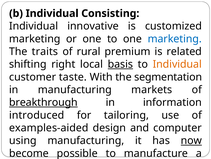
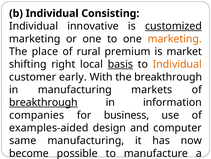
customized underline: none -> present (173, 26)
marketing colour: blue -> orange (175, 39)
traits: traits -> place (45, 51)
related: related -> market (184, 51)
taste: taste -> early (73, 77)
the segmentation: segmentation -> breakthrough (168, 77)
introduced: introduced -> companies (37, 115)
tailoring: tailoring -> business (127, 115)
using: using -> same (23, 140)
now underline: present -> none (191, 140)
